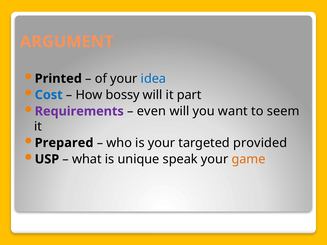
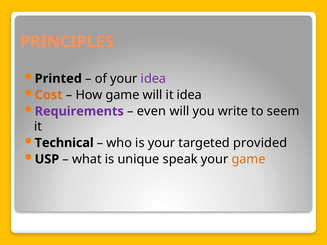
ARGUMENT: ARGUMENT -> PRINCIPLES (67, 42)
idea colour: blue -> purple (153, 79)
Cost colour: blue -> orange (49, 95)
How bossy: bossy -> game (123, 95)
it part: part -> idea (189, 95)
want: want -> write (233, 111)
Prepared: Prepared -> Technical (64, 143)
